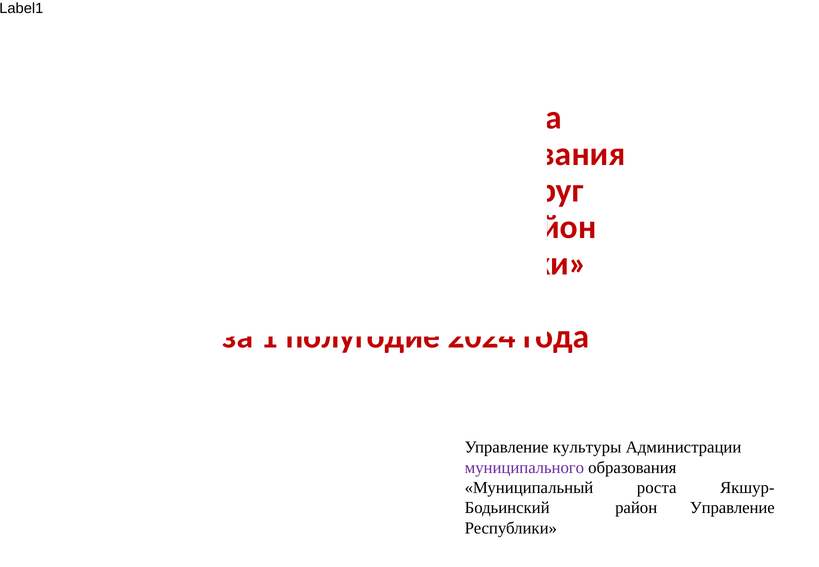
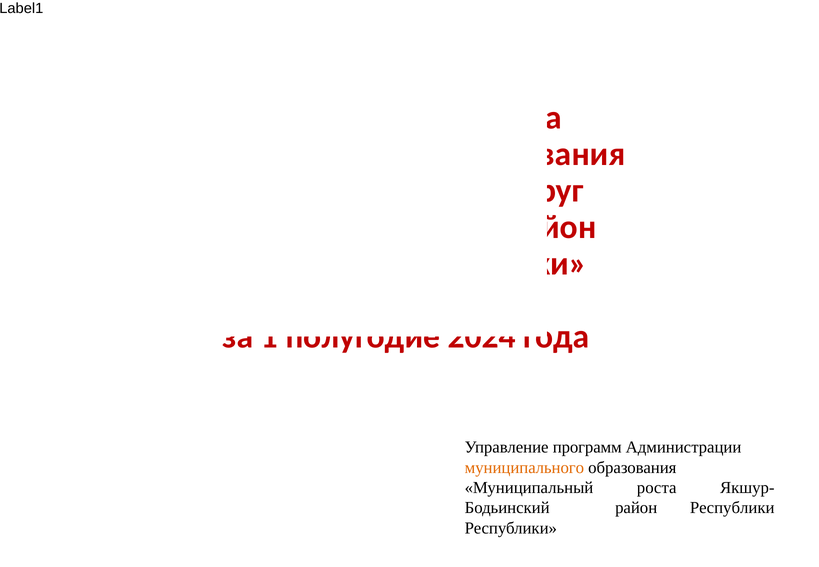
культуры: культуры -> программ (587, 447)
муниципального colour: purple -> orange (524, 468)
район Управление: Управление -> Республики (732, 508)
